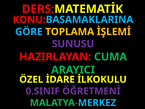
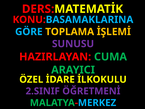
0.SINIF: 0.SINIF -> 2.SINIF (43, 91)
